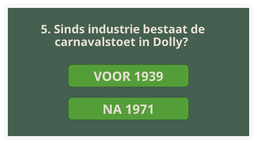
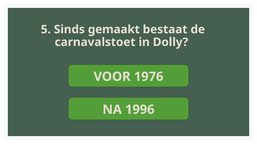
industrie: industrie -> gemaakt (114, 30)
1939: 1939 -> 1976 (149, 77)
1971: 1971 -> 1996 (140, 110)
